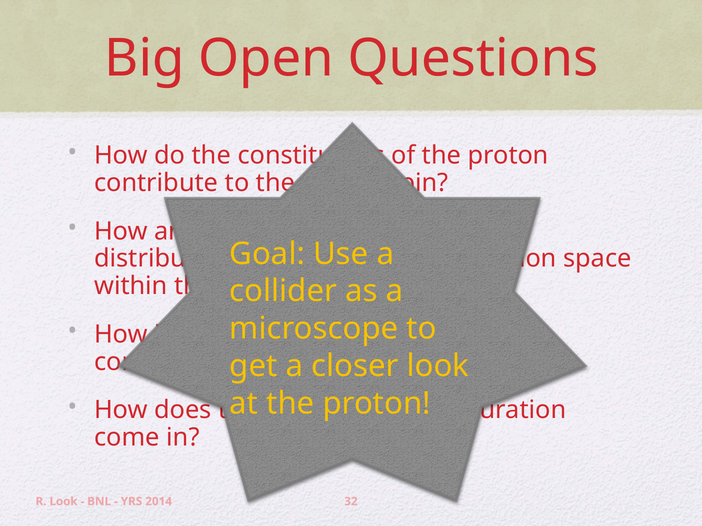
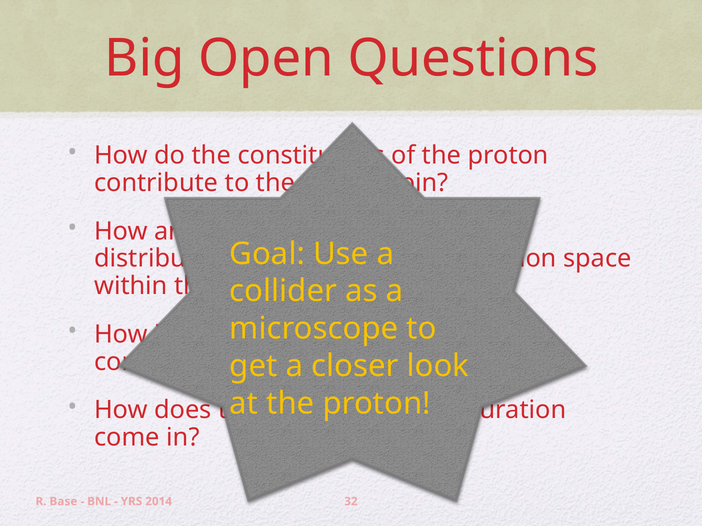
R Look: Look -> Base (63, 502)
